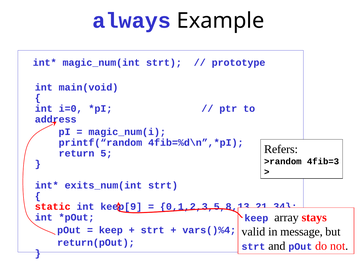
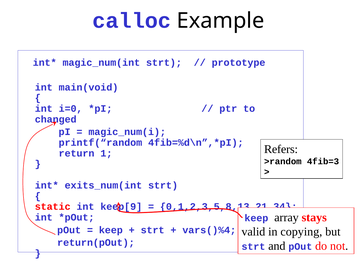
always: always -> calloc (132, 21)
address: address -> changed (56, 120)
5: 5 -> 1 (106, 154)
message: message -> copying (301, 232)
